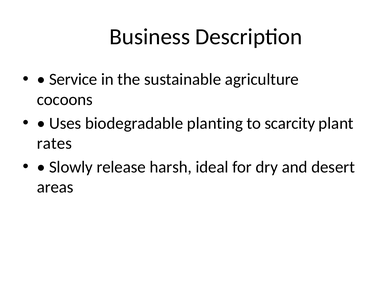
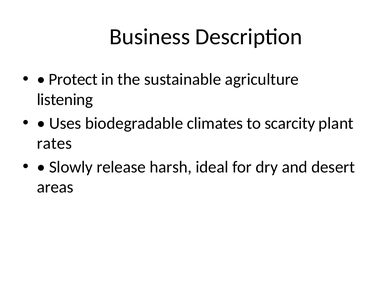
Service: Service -> Protect (73, 79)
cocoons: cocoons -> listening (65, 99)
planting: planting -> climates (215, 123)
